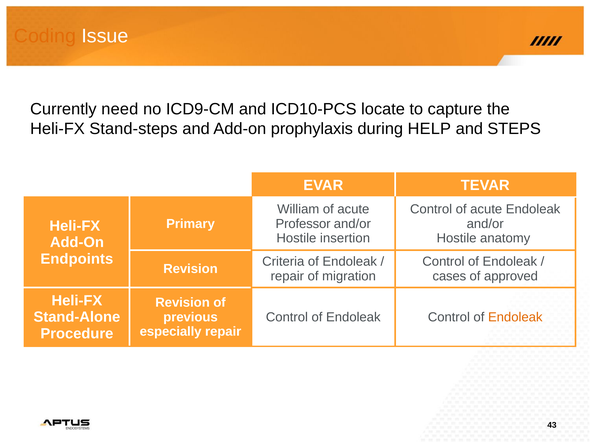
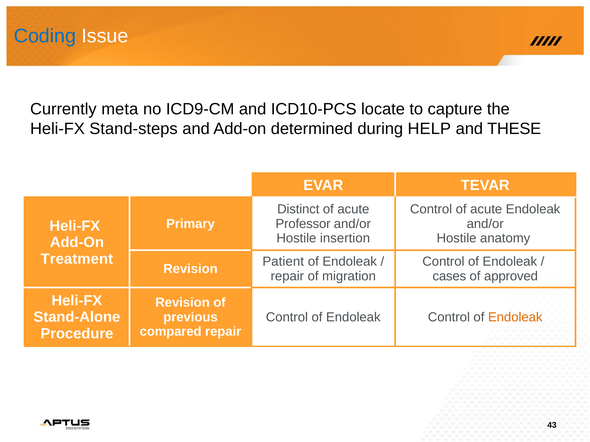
Coding colour: orange -> blue (45, 36)
need: need -> meta (120, 109)
prophylaxis: prophylaxis -> determined (312, 129)
STEPS: STEPS -> THESE (514, 129)
William: William -> Distinct (298, 209)
Endpoints: Endpoints -> Treatment (77, 259)
Criteria: Criteria -> Patient (283, 262)
especially: especially -> compared (171, 332)
